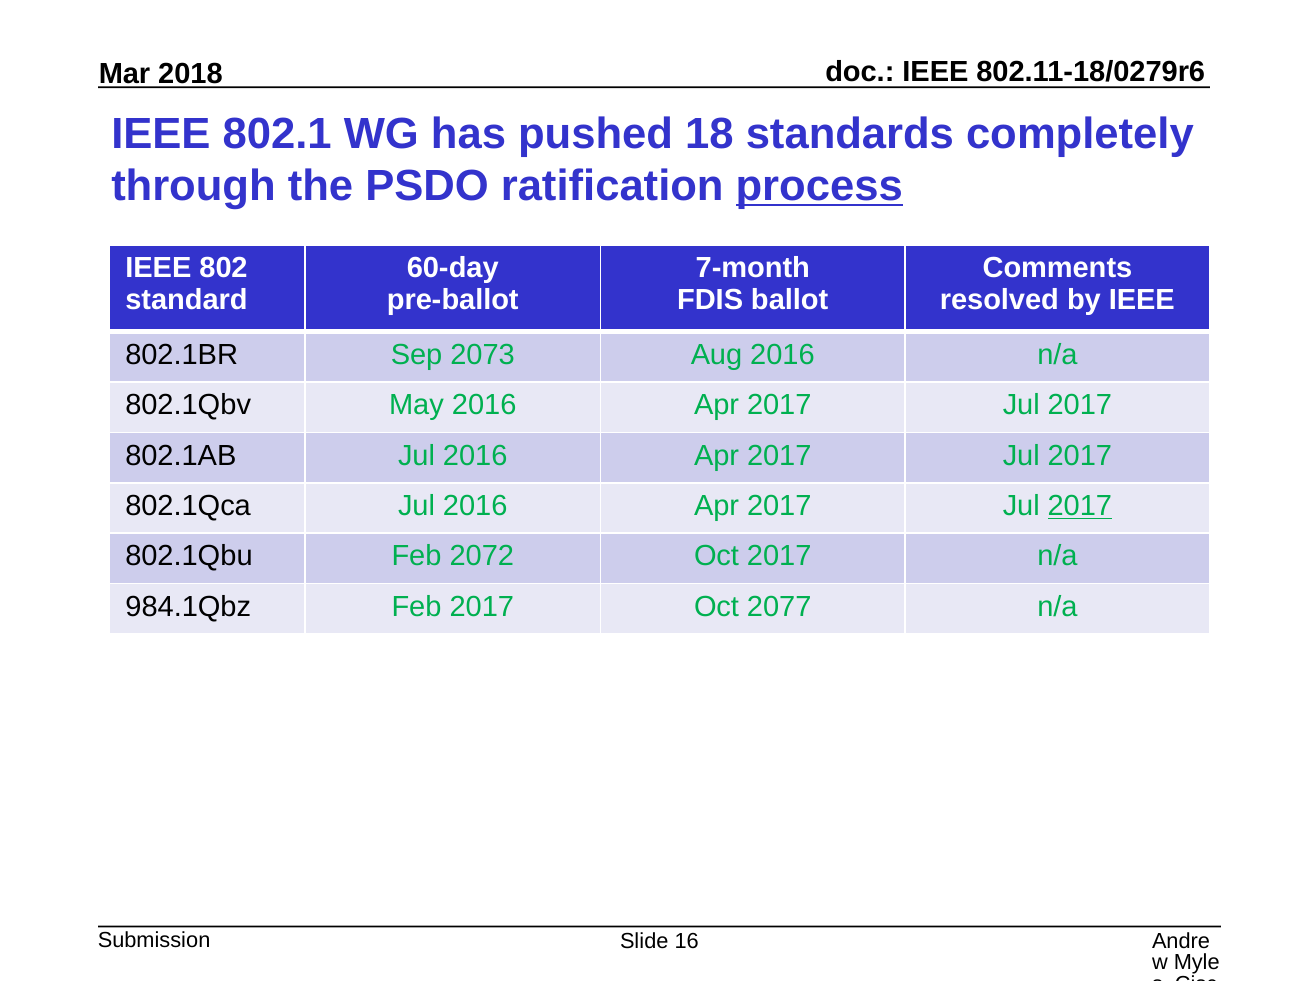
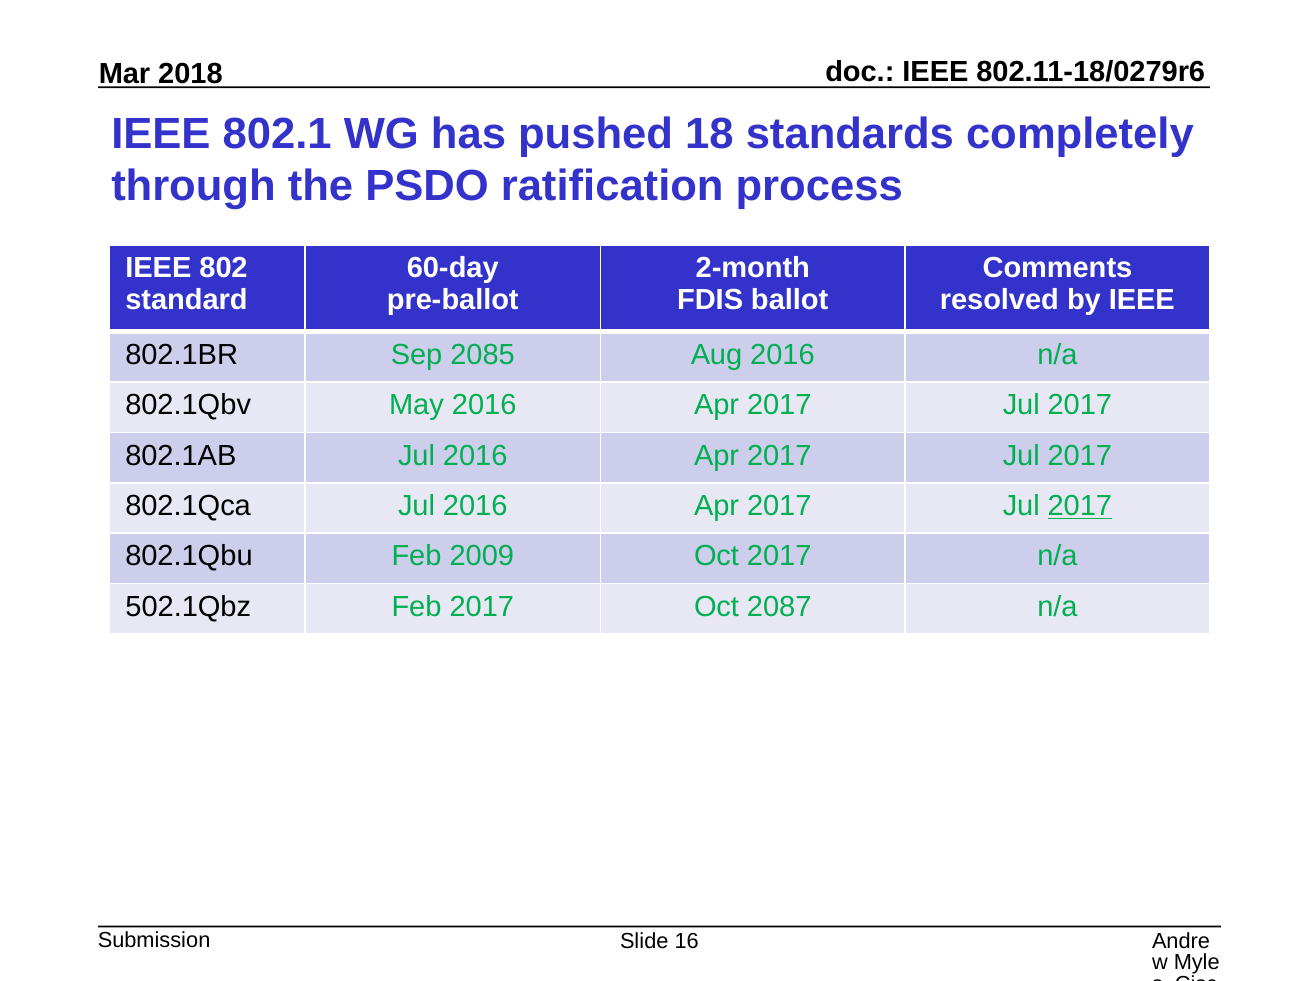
process underline: present -> none (819, 186)
7-month: 7-month -> 2-month (753, 268)
2073: 2073 -> 2085 (483, 355)
2072: 2072 -> 2009 (482, 556)
984.1Qbz: 984.1Qbz -> 502.1Qbz (188, 607)
2077: 2077 -> 2087 (779, 607)
